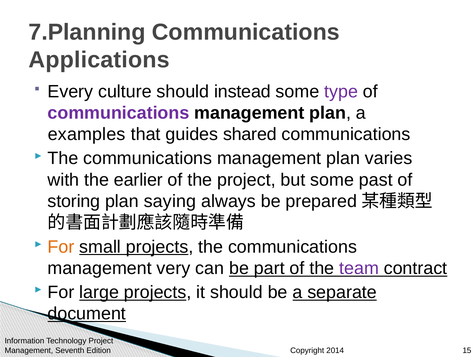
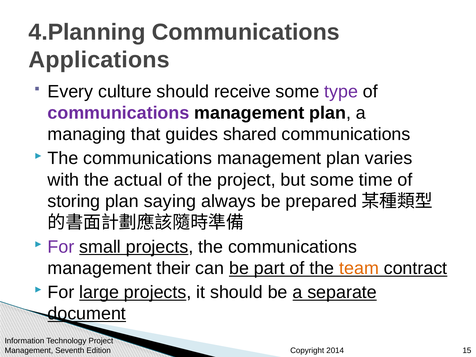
7.Planning: 7.Planning -> 4.Planning (87, 32)
instead: instead -> receive (242, 91)
examples: examples -> managing (87, 134)
earlier: earlier -> actual (138, 180)
past: past -> time (376, 180)
For colour: orange -> purple (61, 247)
very: very -> their (174, 268)
team colour: purple -> orange (359, 268)
